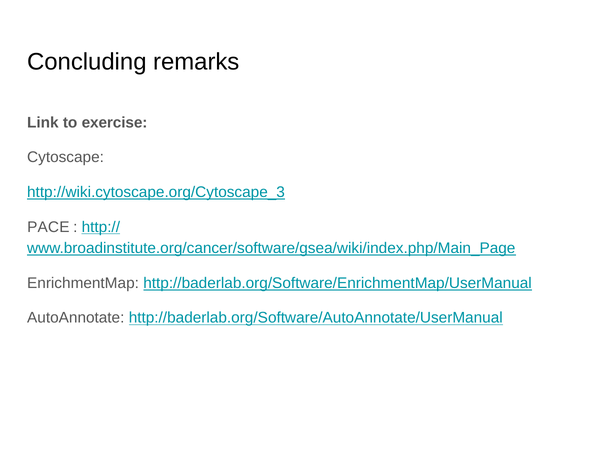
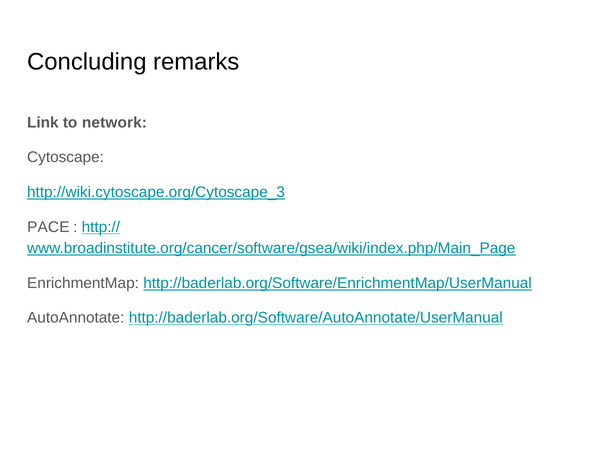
exercise: exercise -> network (114, 123)
